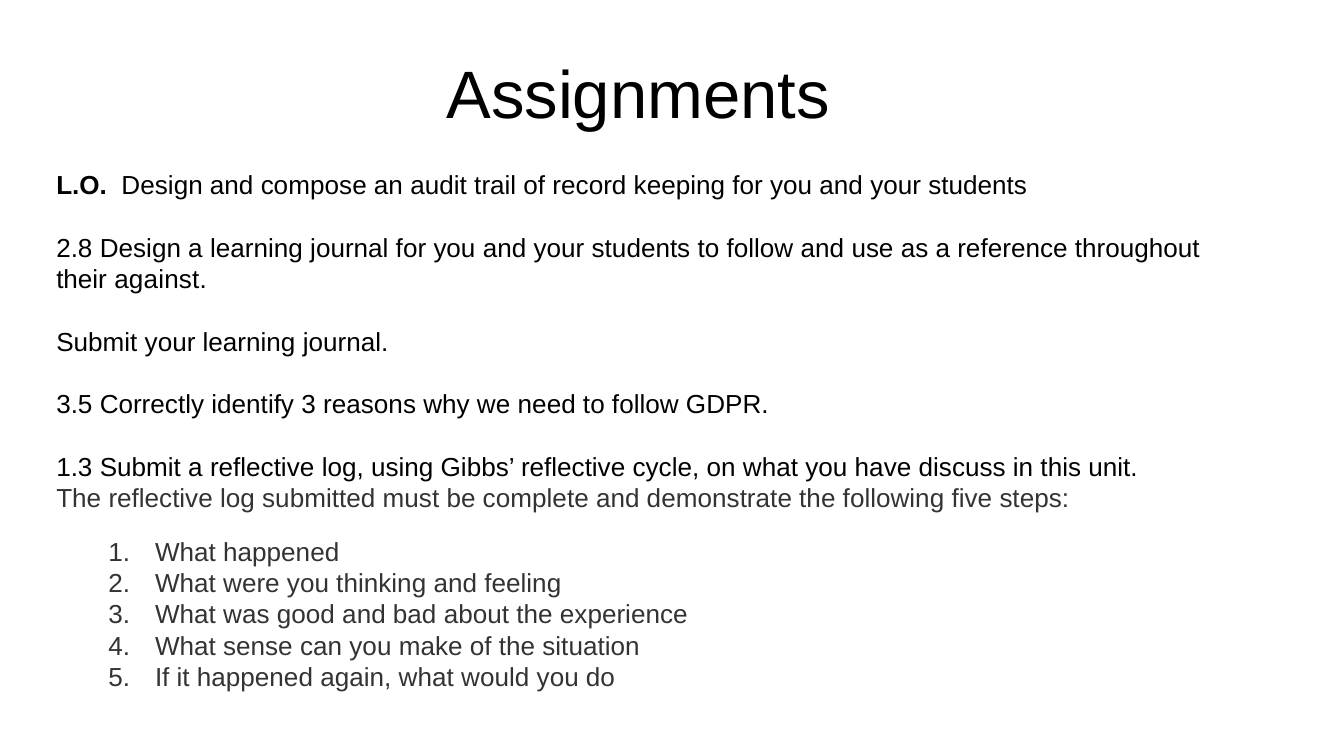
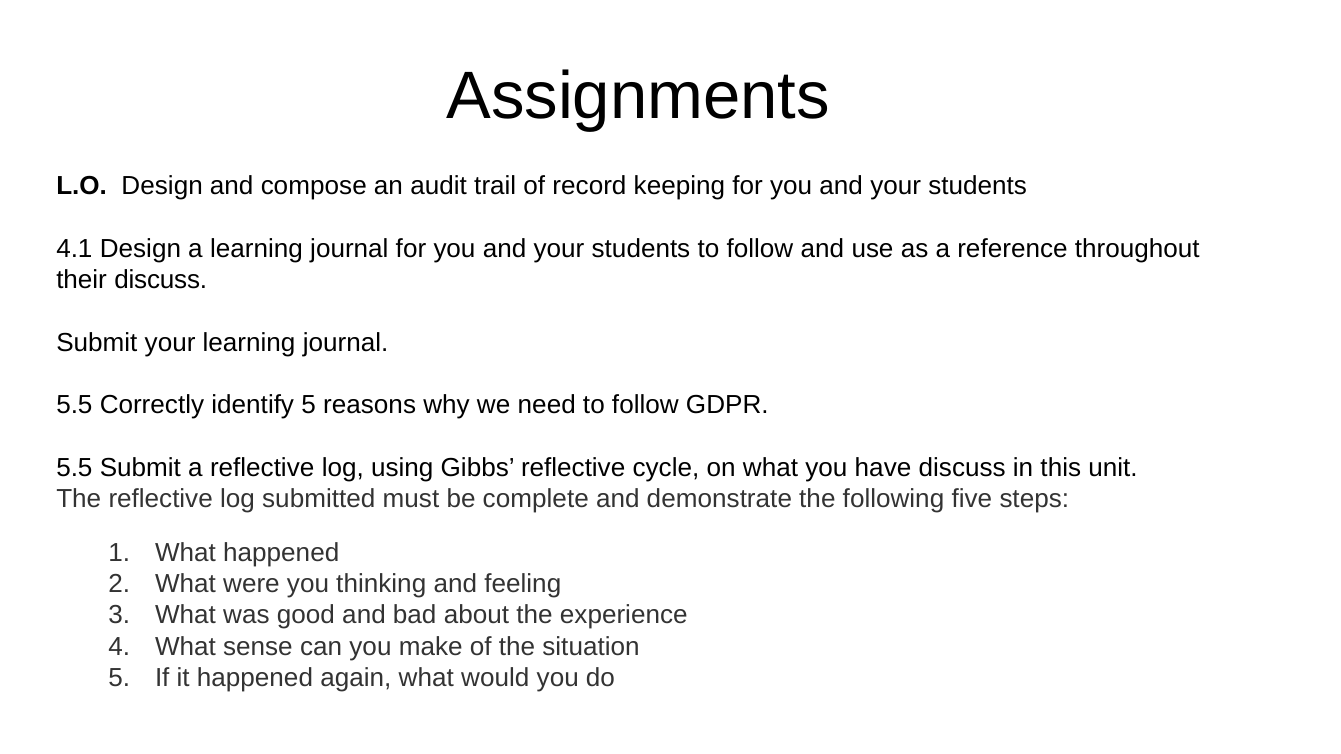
2.8: 2.8 -> 4.1 (74, 249)
their against: against -> discuss (161, 280)
3.5: 3.5 -> 5.5 (74, 405)
identify 3: 3 -> 5 (309, 405)
1.3: 1.3 -> 5.5 (74, 468)
